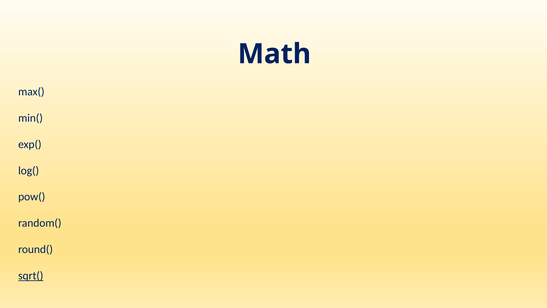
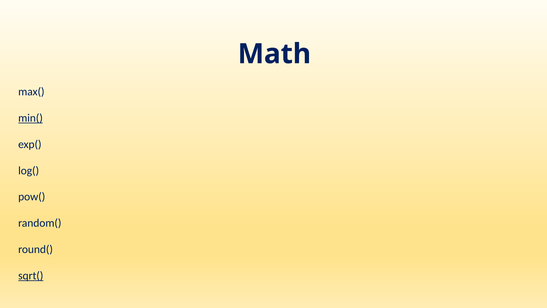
min( underline: none -> present (30, 118)
